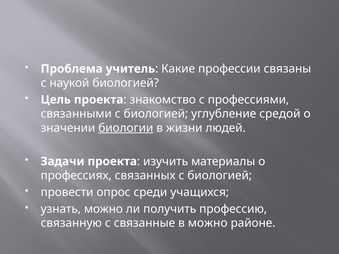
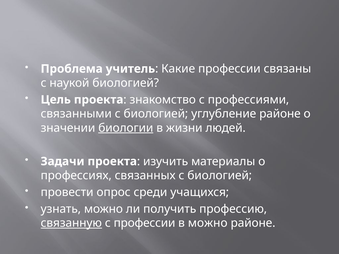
углубление средой: средой -> районе (280, 114)
связанную underline: none -> present (71, 223)
с связанные: связанные -> профессии (145, 223)
